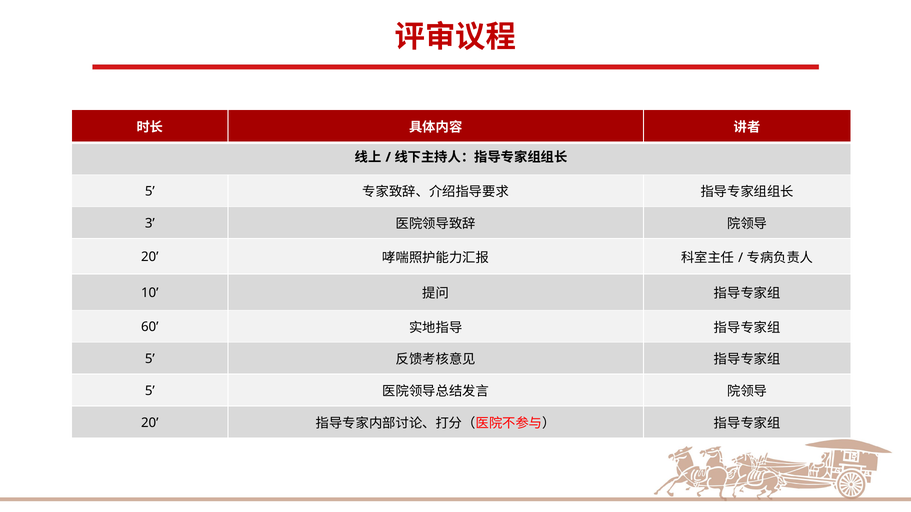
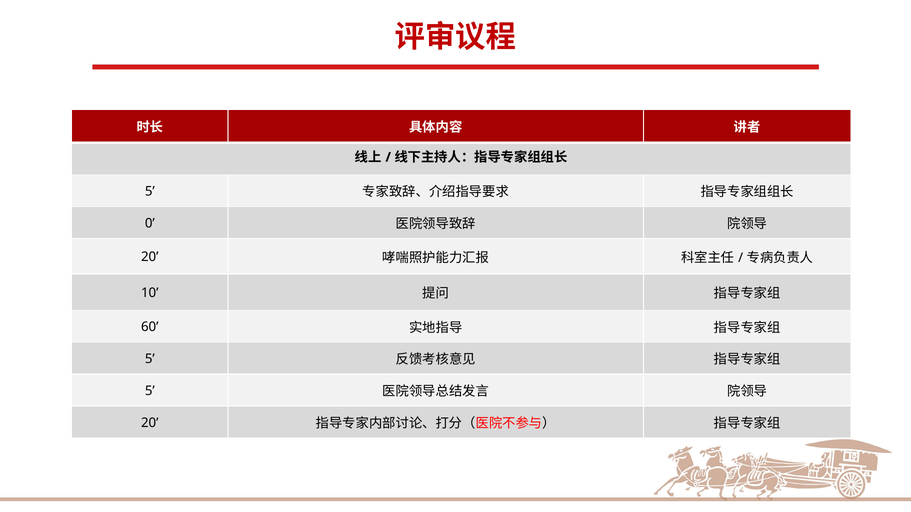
3: 3 -> 0 (150, 224)
